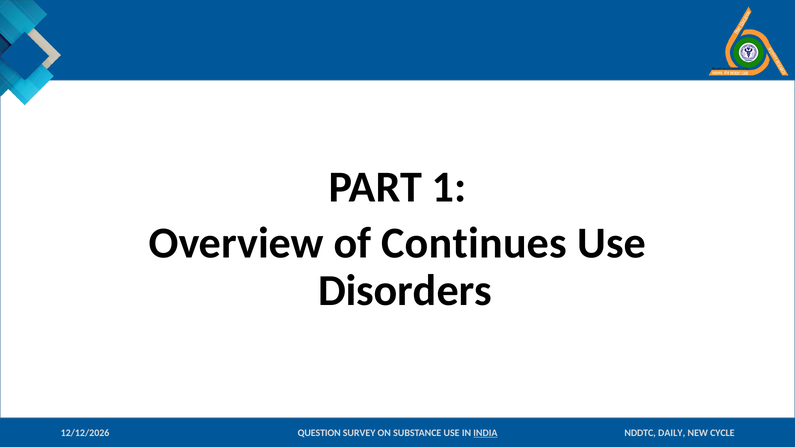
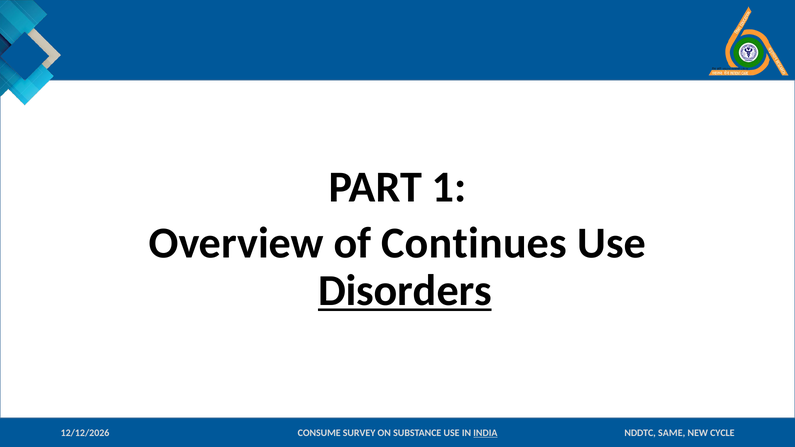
Disorders underline: none -> present (405, 291)
QUESTION: QUESTION -> CONSUME (319, 433)
DAILY: DAILY -> SAME (672, 433)
